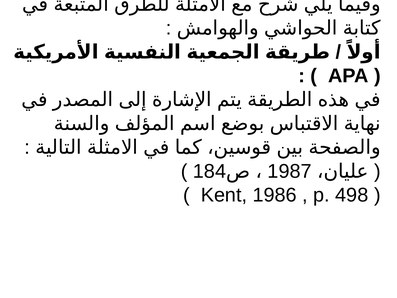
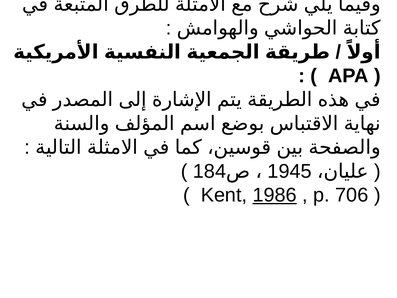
1987: 1987 -> 1945 (290, 171)
1986 underline: none -> present (275, 195)
498: 498 -> 706 (352, 195)
